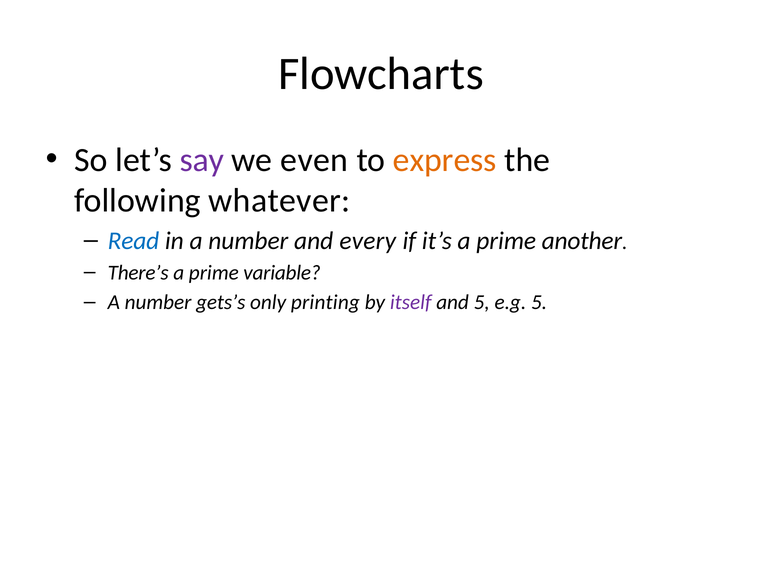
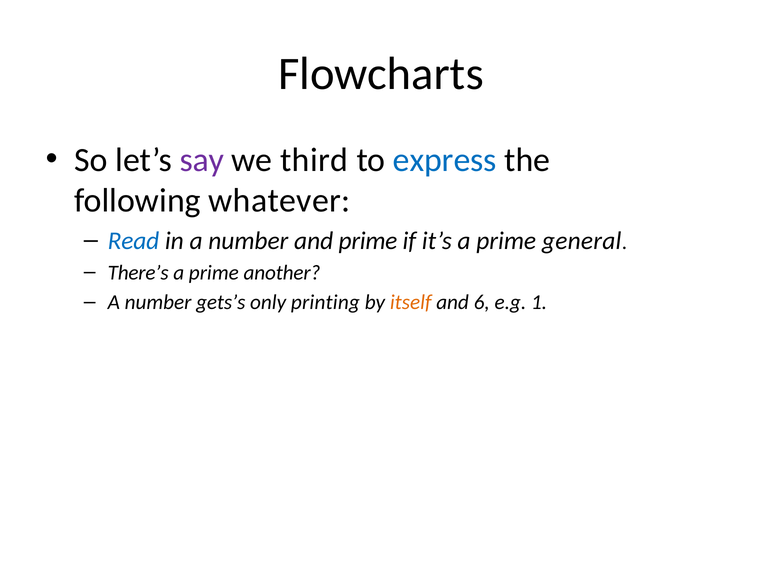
even: even -> third (314, 160)
express colour: orange -> blue (445, 160)
and every: every -> prime (368, 241)
another: another -> general (582, 241)
variable: variable -> another (282, 272)
itself colour: purple -> orange (411, 302)
and 5: 5 -> 6 (482, 302)
e.g 5: 5 -> 1 (539, 302)
